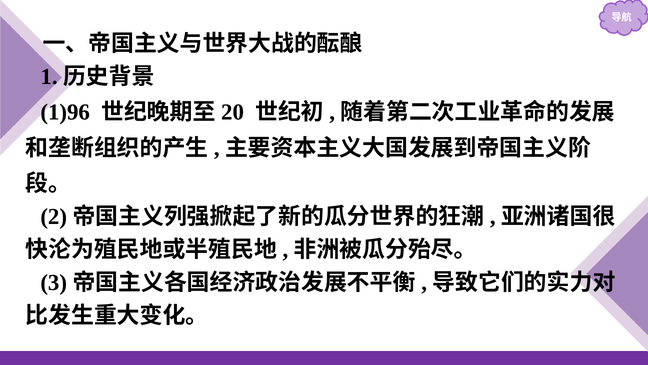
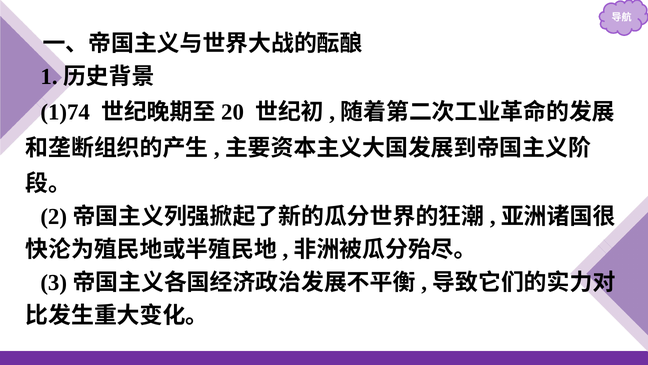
1)96: 1)96 -> 1)74 (65, 112)
